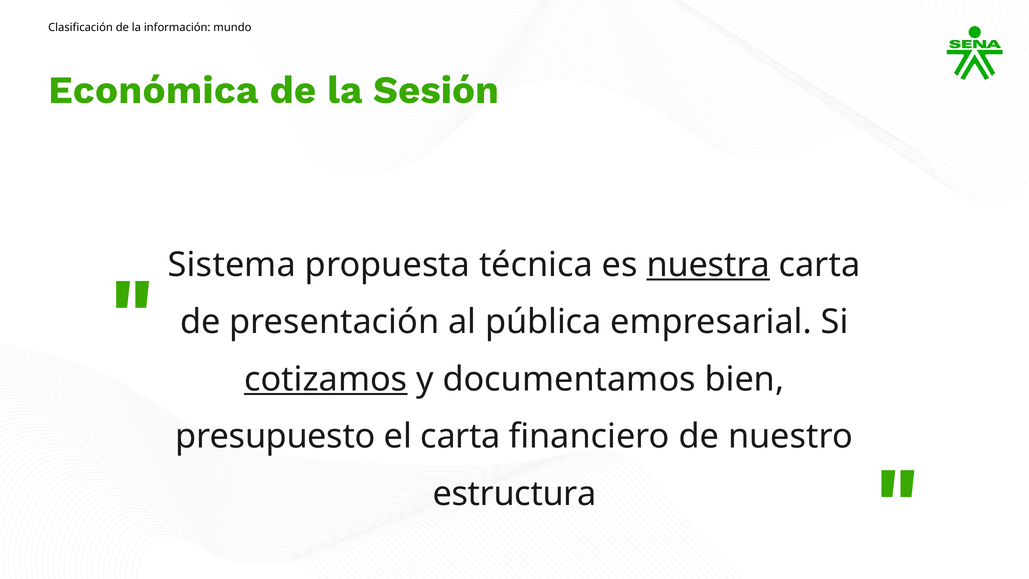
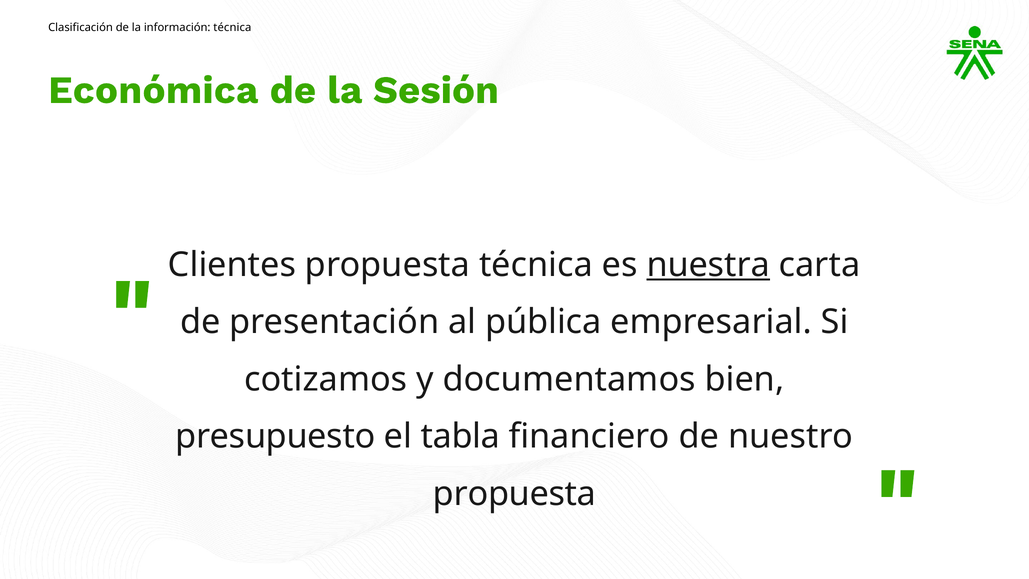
información mundo: mundo -> técnica (232, 28)
Sistema: Sistema -> Clientes (232, 265)
cotizamos underline: present -> none (326, 379)
el carta: carta -> tabla (460, 436)
estructura: estructura -> propuesta (515, 494)
